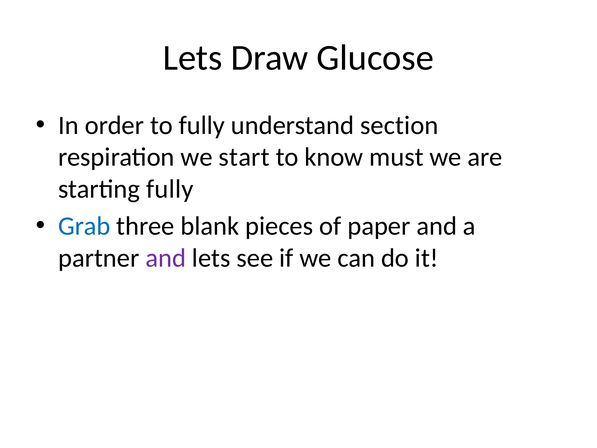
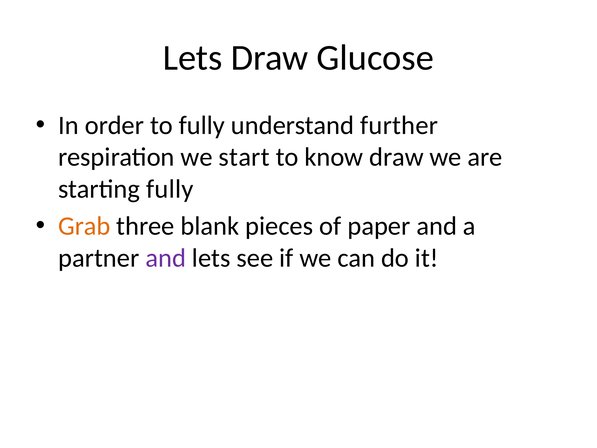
section: section -> further (399, 125)
know must: must -> draw (397, 157)
Grab colour: blue -> orange (84, 226)
